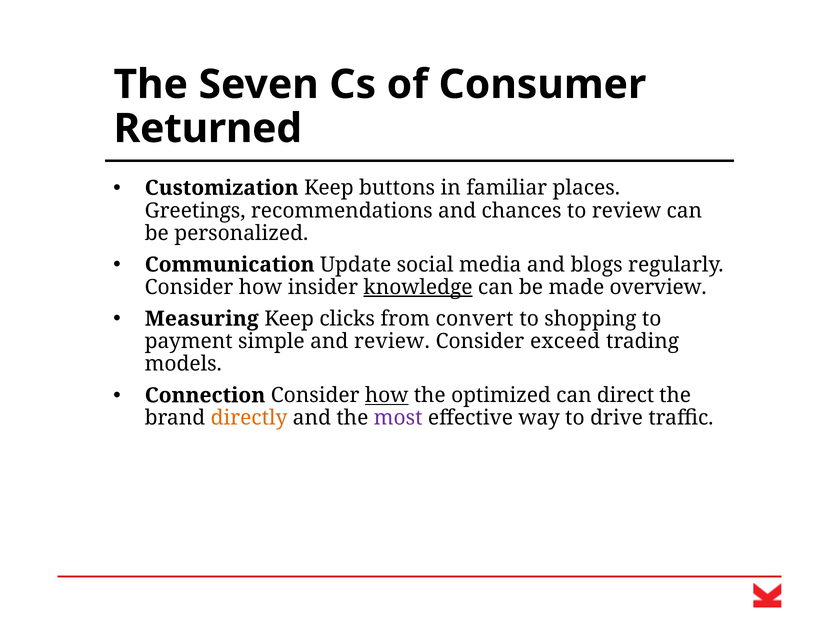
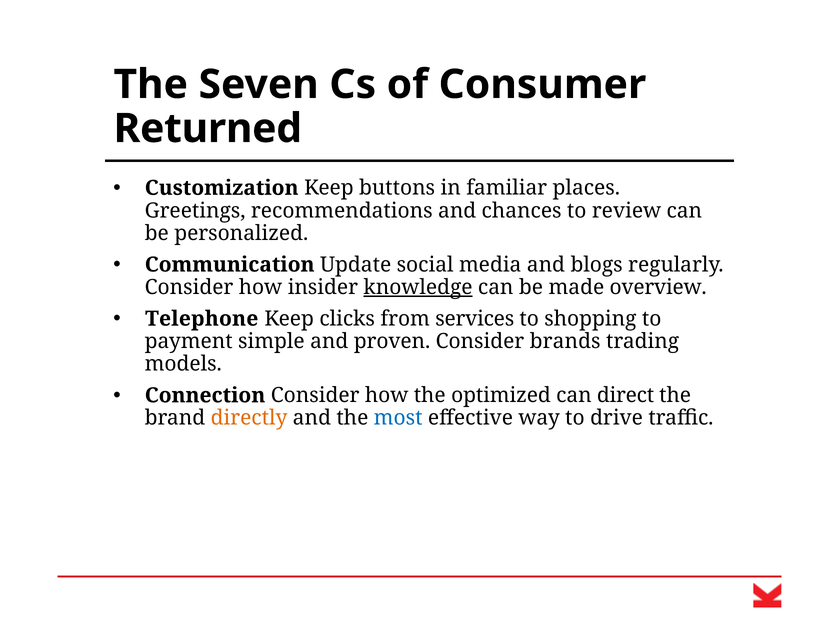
Measuring: Measuring -> Telephone (202, 319)
convert: convert -> services (475, 319)
and review: review -> proven (392, 341)
exceed: exceed -> brands (565, 341)
how underline: present -> none (387, 396)
most colour: purple -> blue (398, 418)
